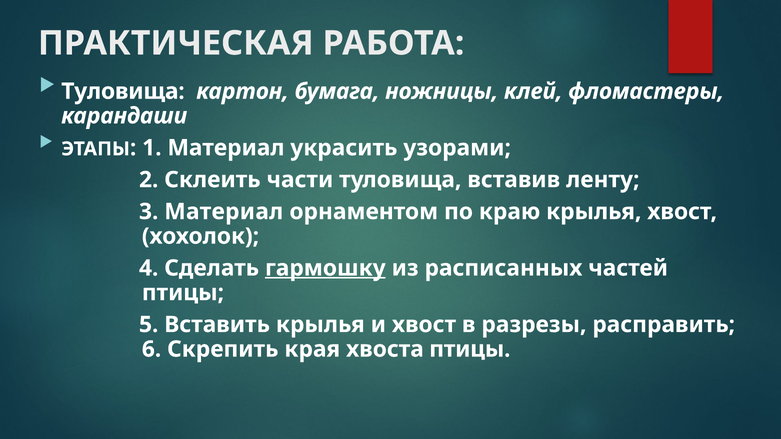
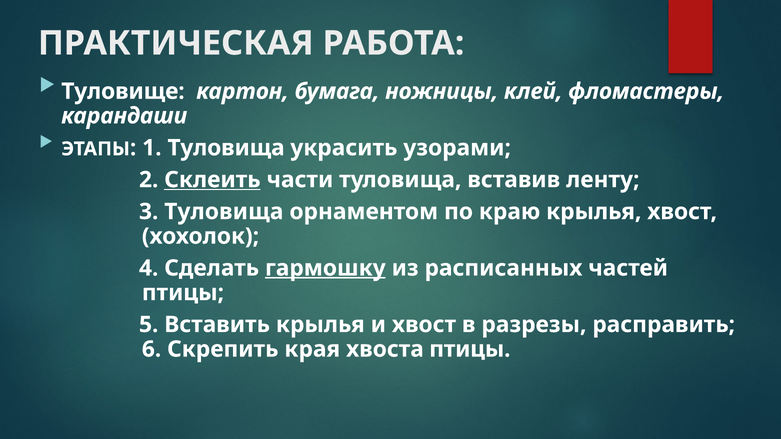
Туловища: Туловища -> Туловище (123, 91)
1 Материал: Материал -> Туловища (226, 148)
Склеить underline: none -> present (212, 180)
3 Материал: Материал -> Туловища (224, 212)
